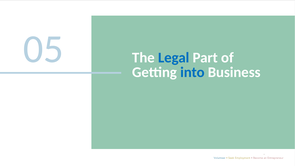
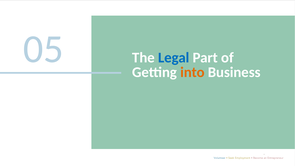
into colour: blue -> orange (192, 72)
